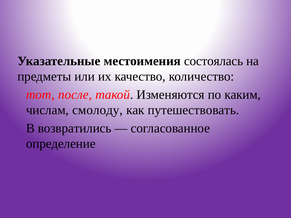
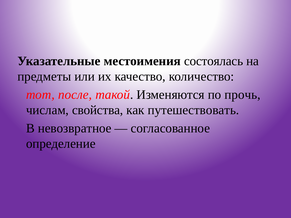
каким: каким -> прочь (243, 95)
смолоду: смолоду -> свойства (98, 110)
возвратились: возвратились -> невозвратное (75, 128)
